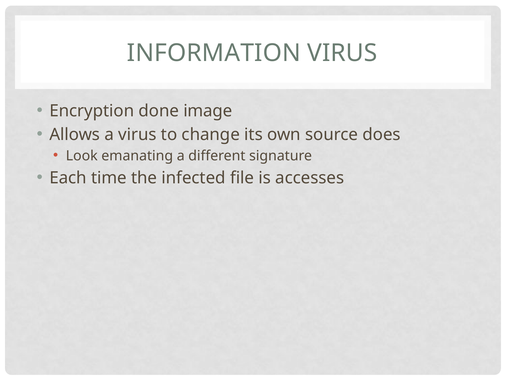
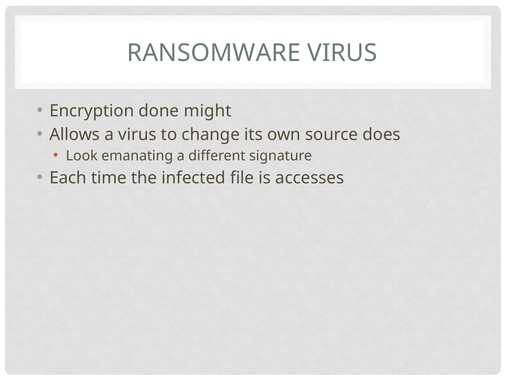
INFORMATION: INFORMATION -> RANSOMWARE (214, 53)
image: image -> might (208, 111)
